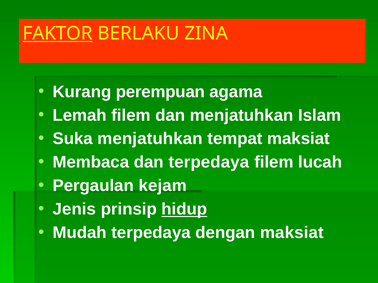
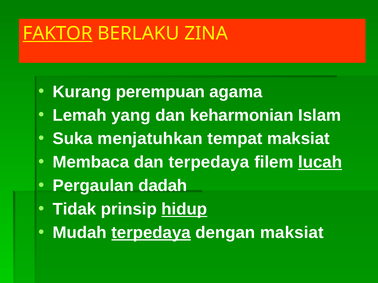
Lemah filem: filem -> yang (131, 115)
dan menjatuhkan: menjatuhkan -> keharmonian (242, 115)
lucah underline: none -> present (320, 162)
kejam: kejam -> dadah (163, 186)
Jenis: Jenis -> Tidak (74, 210)
terpedaya underline: none -> present (151, 233)
